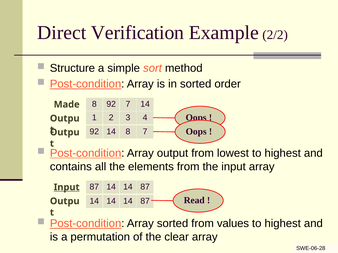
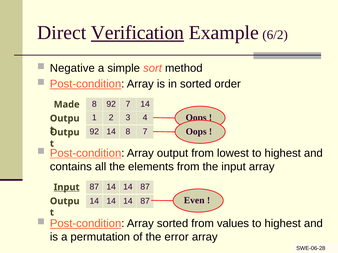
Verification underline: none -> present (137, 33)
2/2: 2/2 -> 6/2 (275, 35)
Structure: Structure -> Negative (72, 68)
Read: Read -> Even (194, 201)
clear: clear -> error (177, 237)
